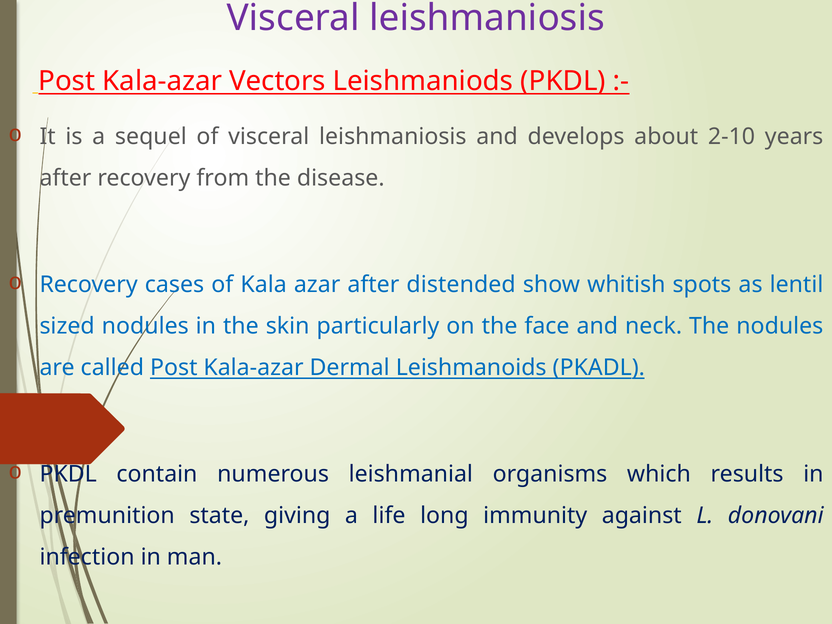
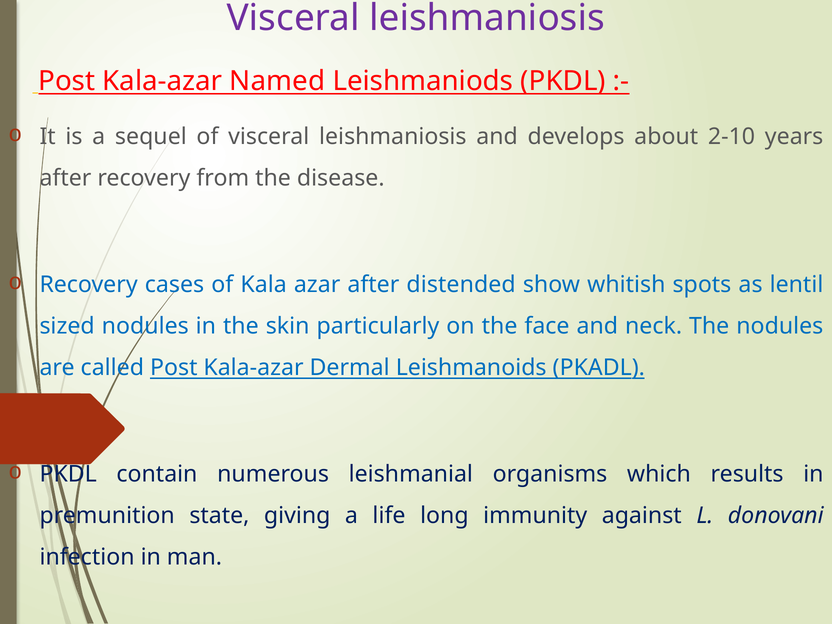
Vectors: Vectors -> Named (277, 81)
